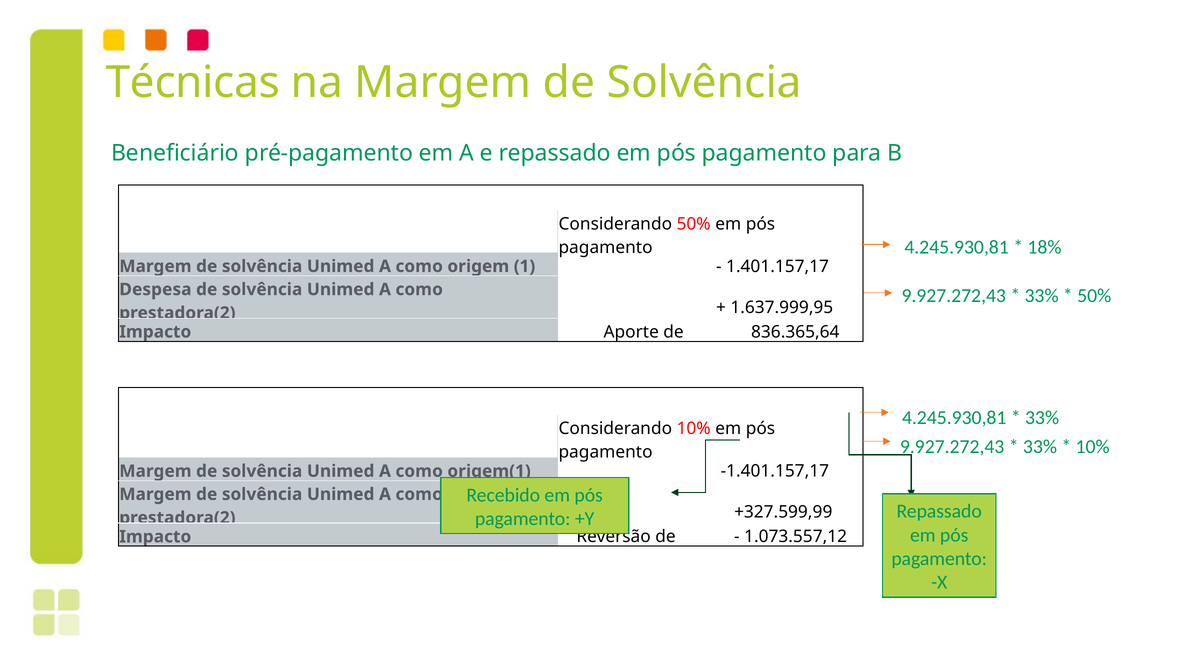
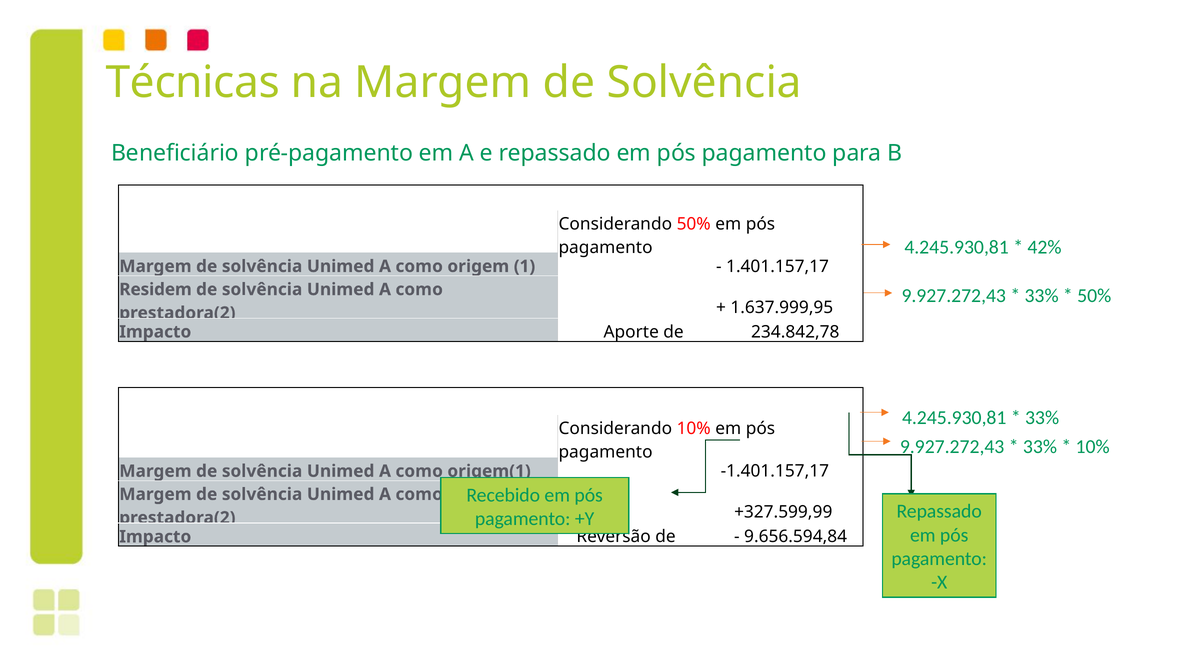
18%: 18% -> 42% (1044, 247)
Despesa: Despesa -> Residem (156, 289)
836.365,64: 836.365,64 -> 234.842,78 (795, 332)
1.073.557,12: 1.073.557,12 -> 9.656.594,84 (796, 537)
